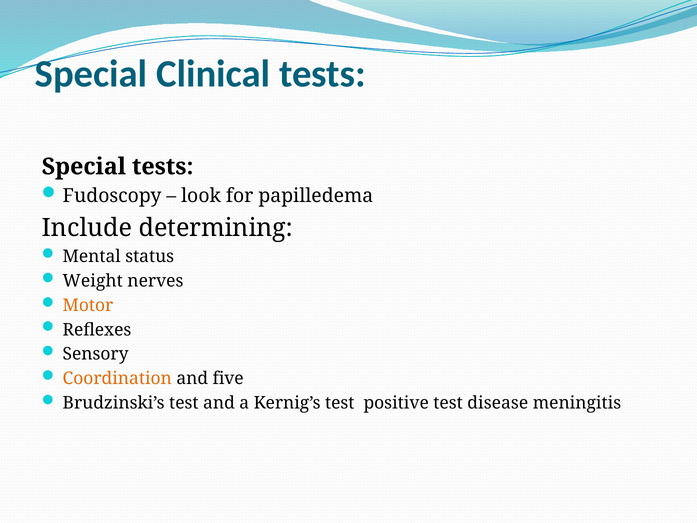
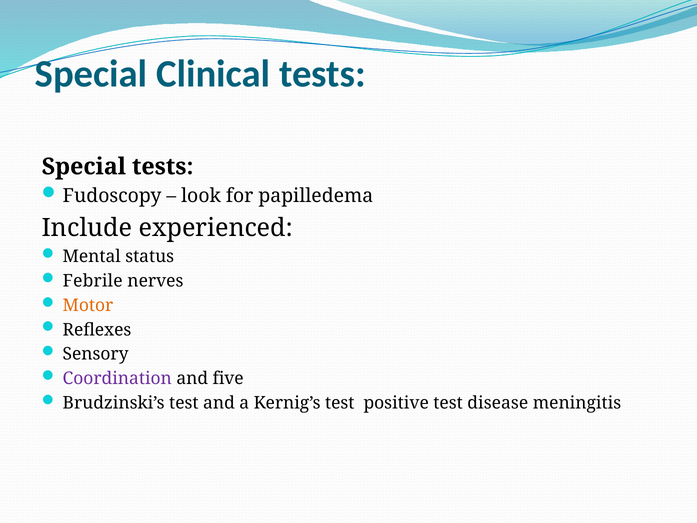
determining: determining -> experienced (216, 228)
Weight: Weight -> Febrile (93, 281)
Coordination colour: orange -> purple (117, 378)
